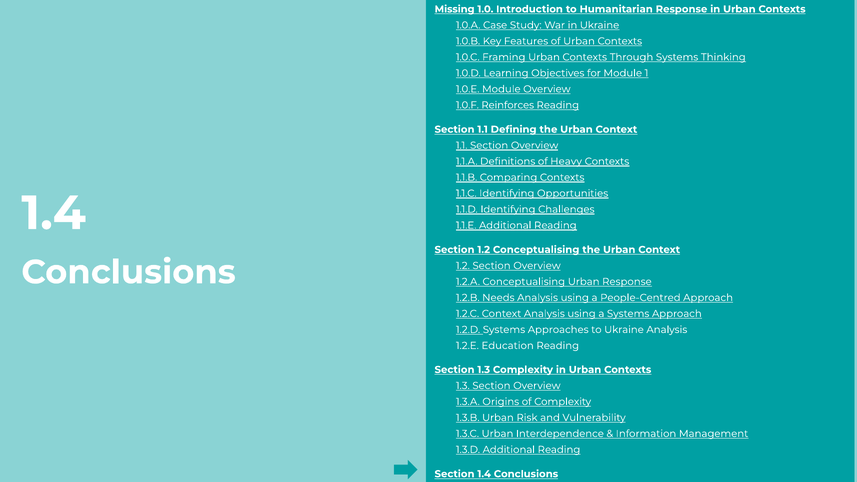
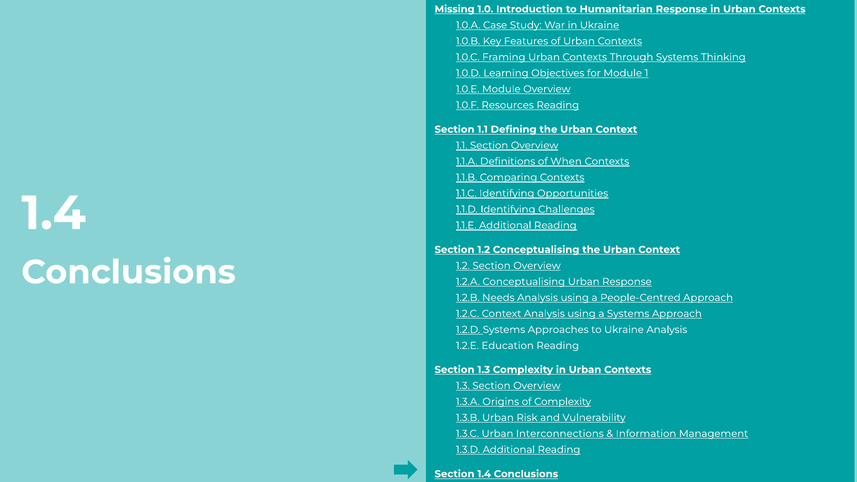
Reinforces: Reinforces -> Resources (508, 105)
Heavy: Heavy -> When (566, 161)
Interdependence: Interdependence -> Interconnections (560, 434)
